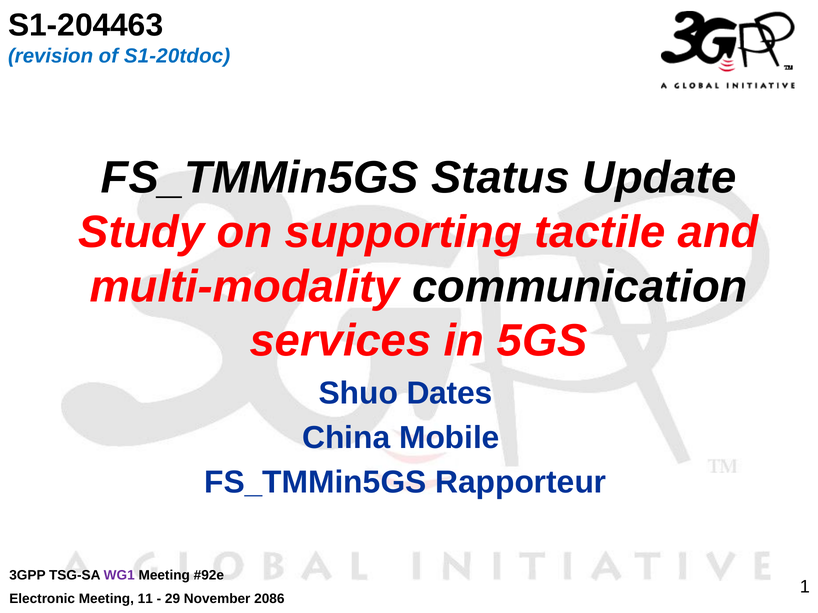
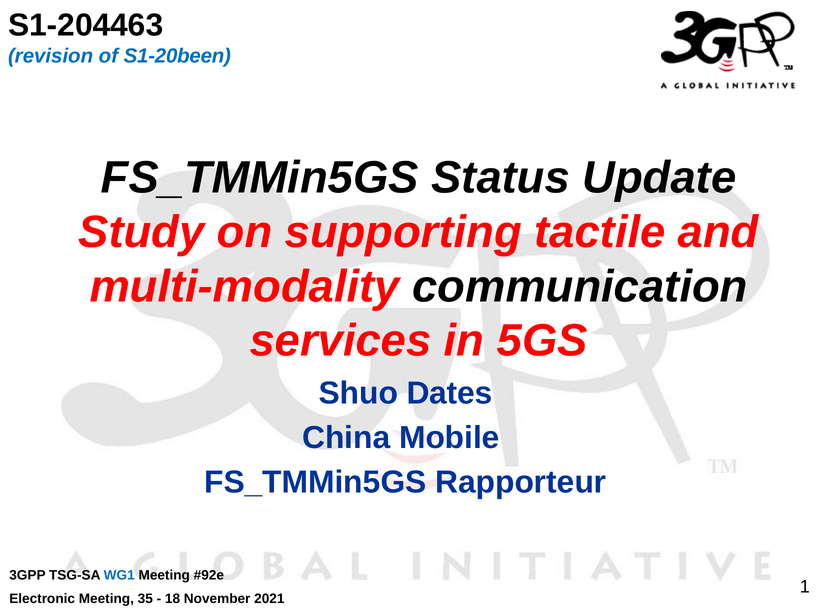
S1-20tdoc: S1-20tdoc -> S1-20been (177, 56)
WG1 colour: purple -> blue (119, 576)
11: 11 -> 35 (145, 599)
29: 29 -> 18 (173, 599)
2086: 2086 -> 2021 (269, 599)
